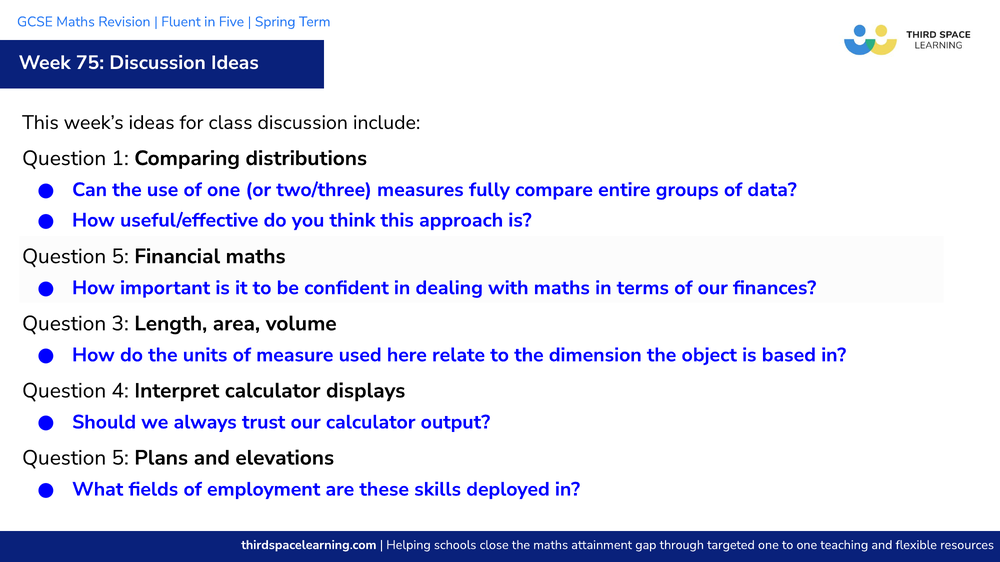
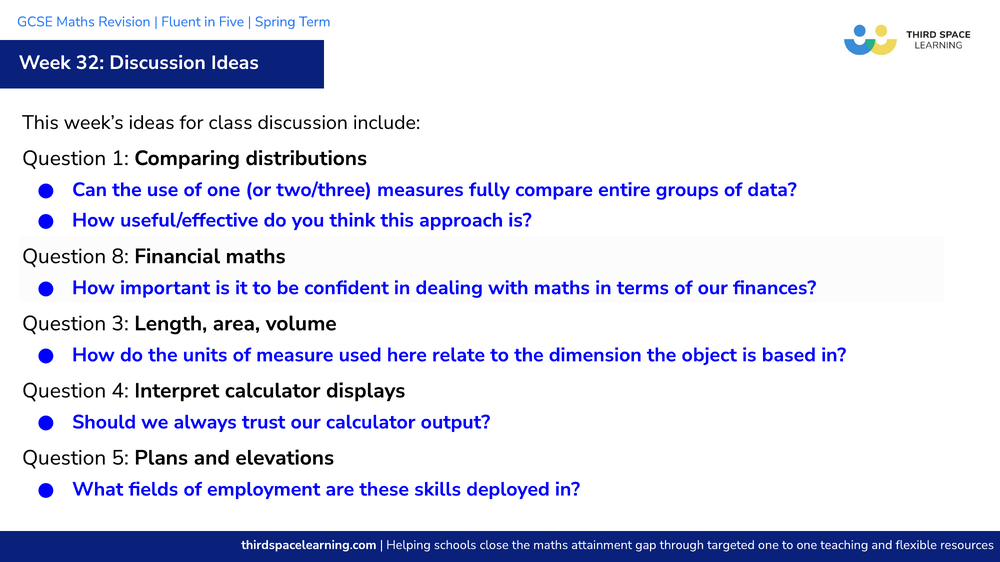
75: 75 -> 32 (90, 63)
5: 5 -> 8 (120, 257)
